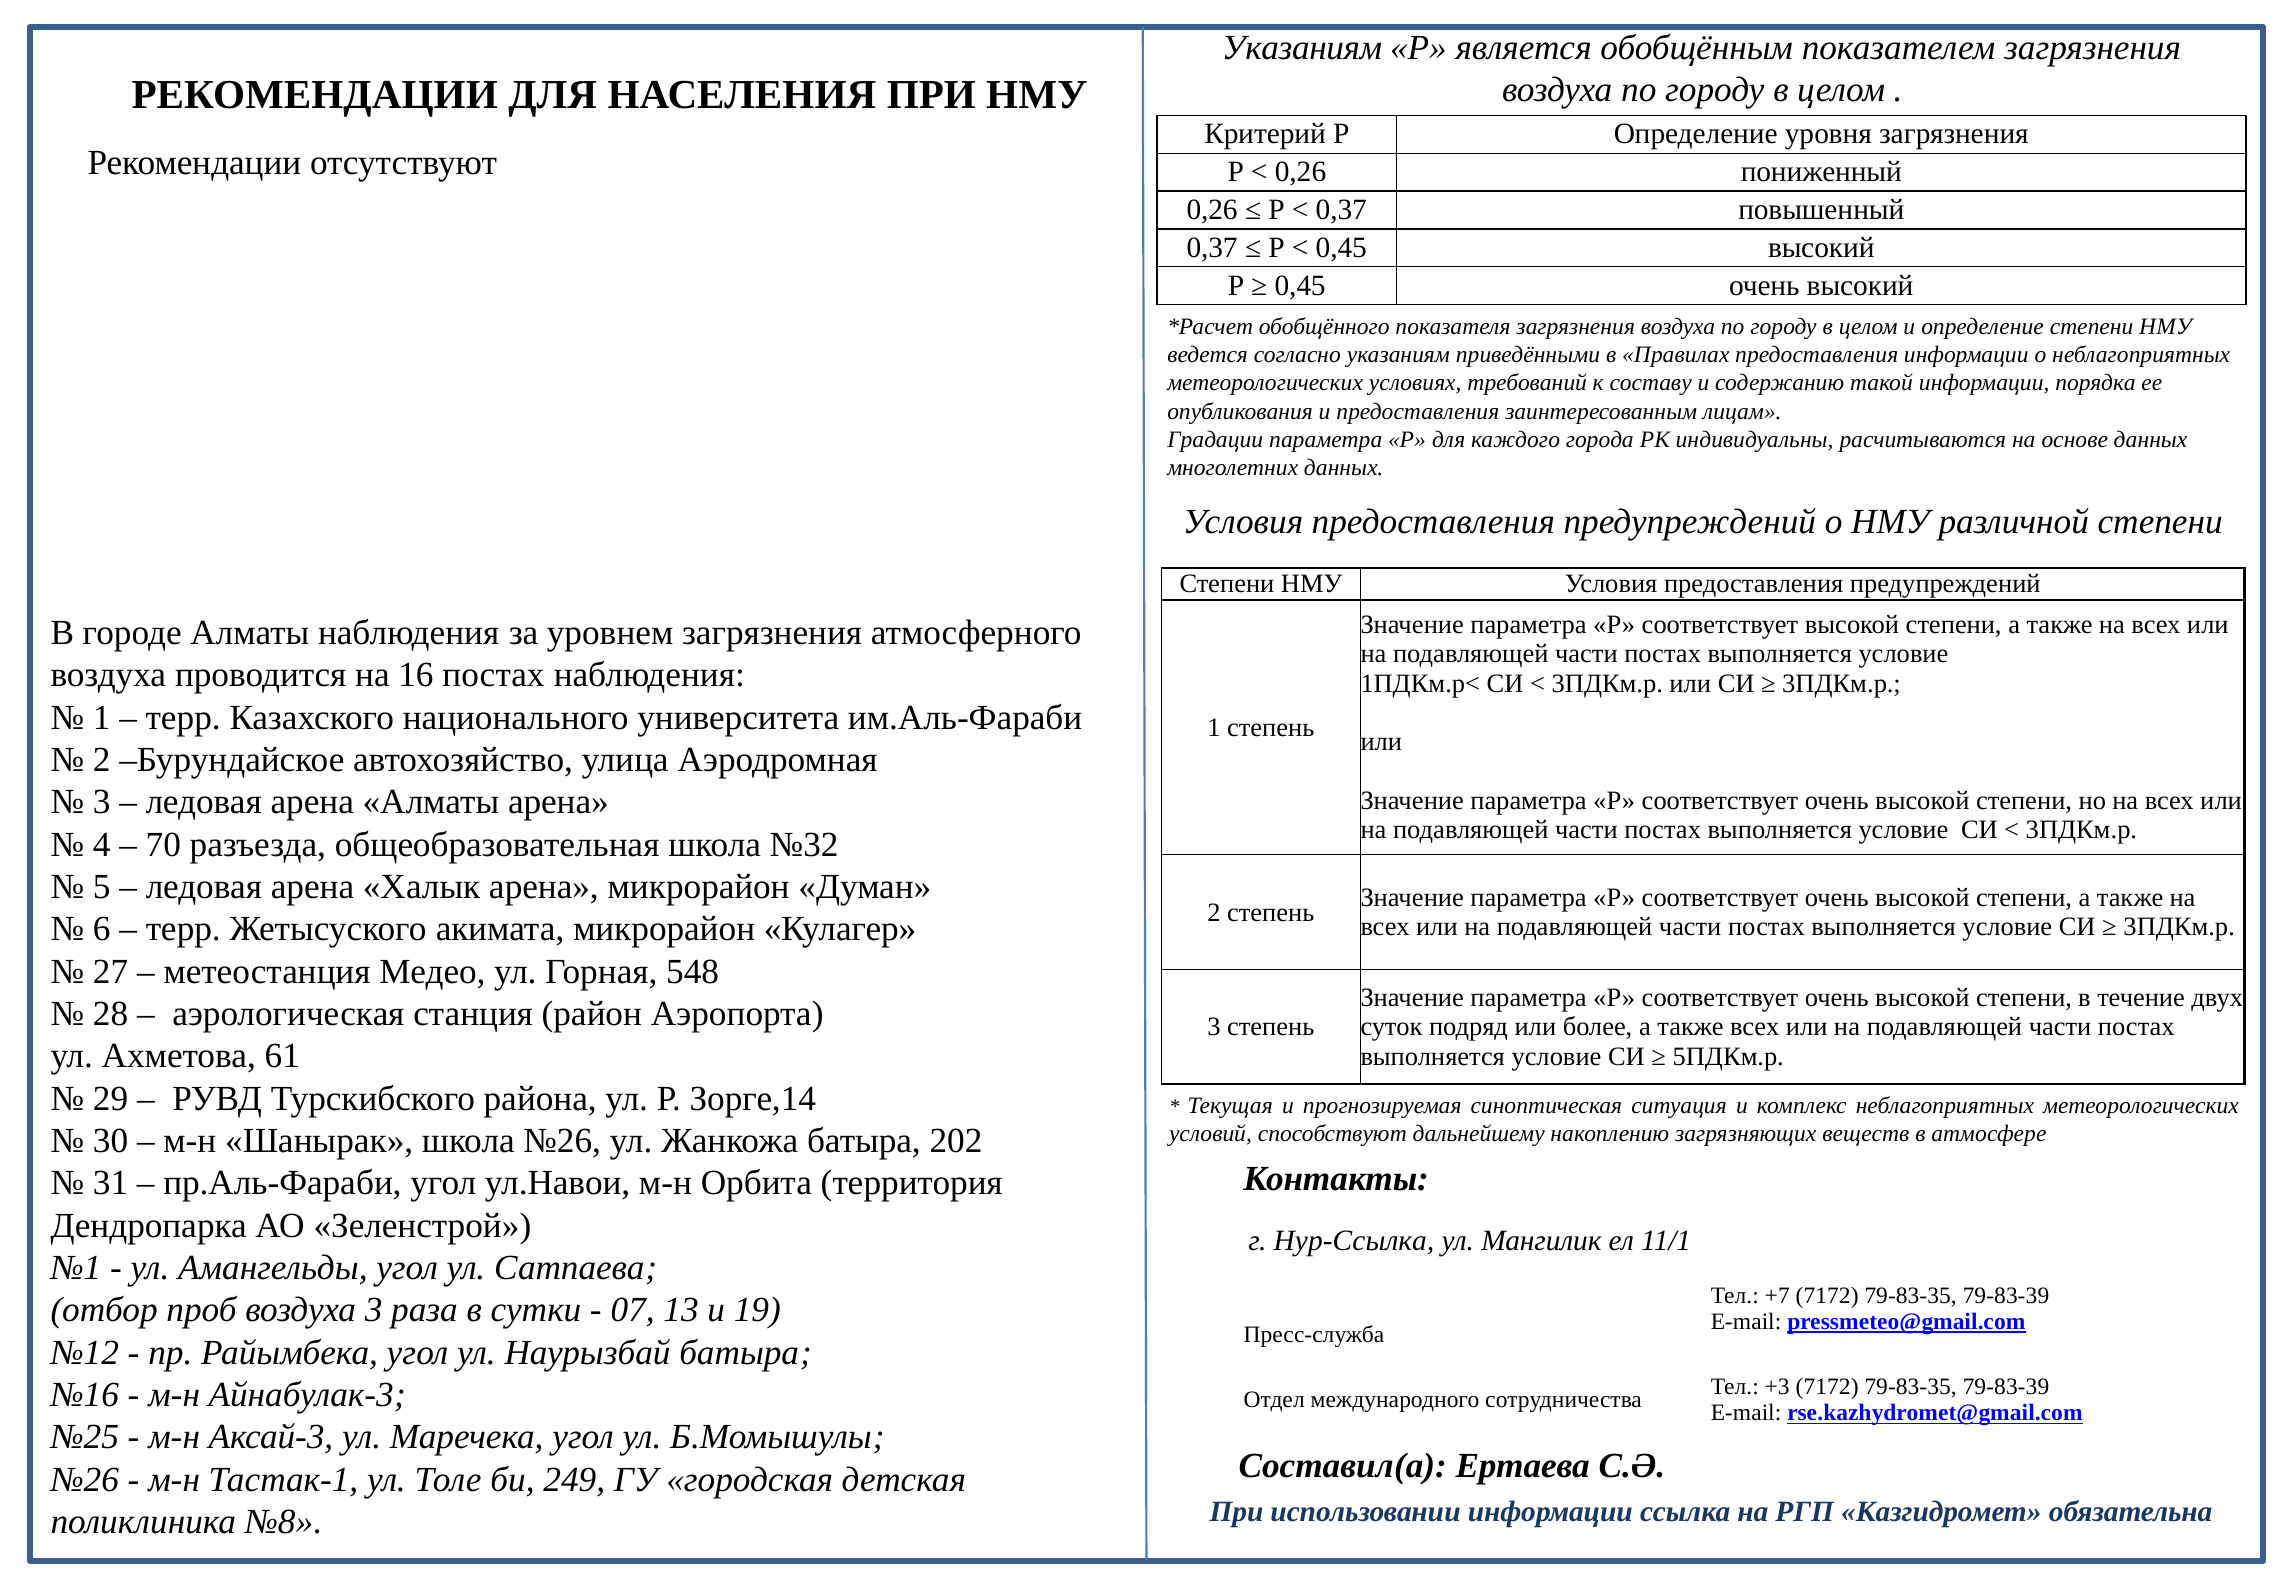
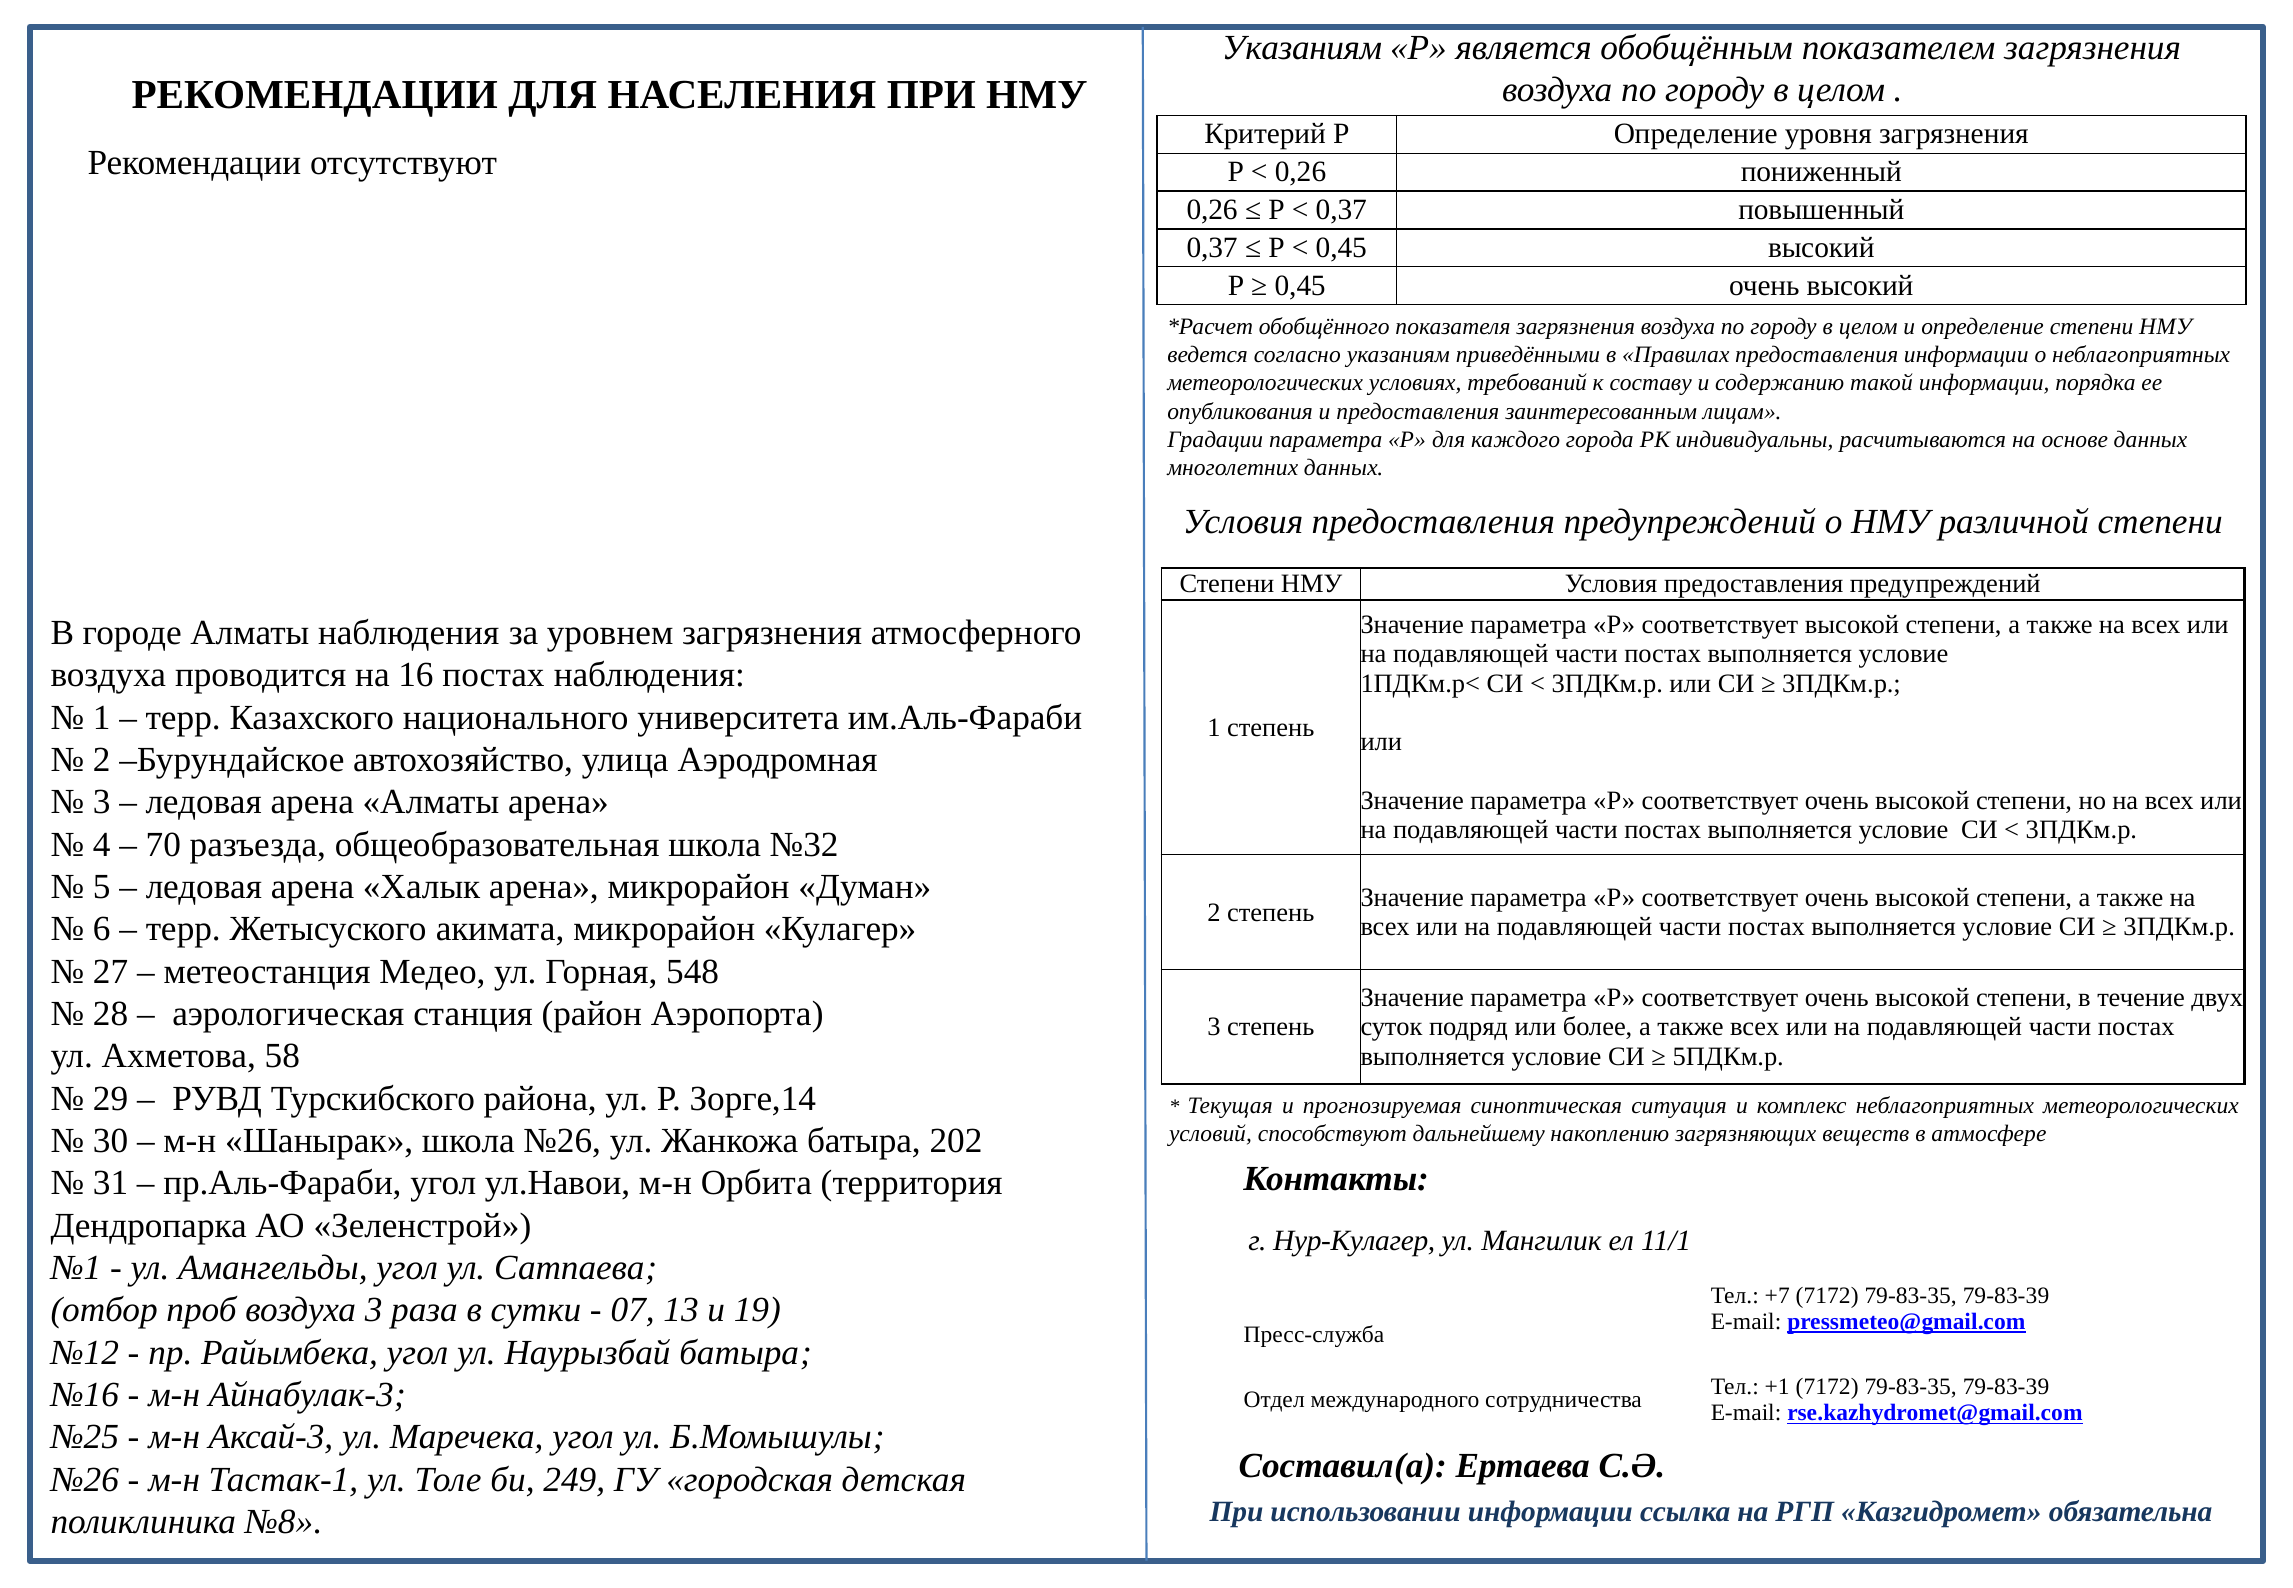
61: 61 -> 58 (282, 1056)
Нур-Ссылка: Нур-Ссылка -> Нур-Кулагер (1354, 1240)
+3: +3 -> +1 (1777, 1387)
